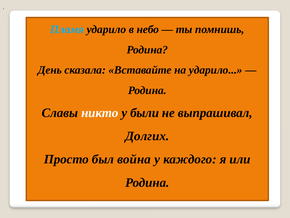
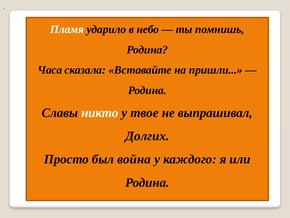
Пламя colour: light blue -> white (67, 29)
День: День -> Часа (50, 70)
на ударило: ударило -> пришли (216, 70)
были: были -> твое (145, 113)
